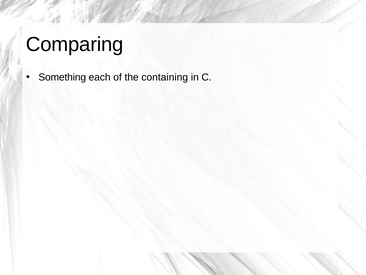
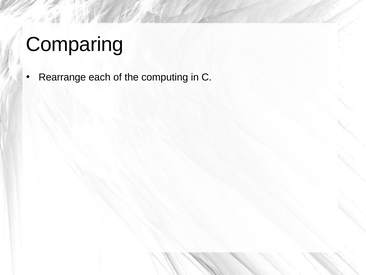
Something: Something -> Rearrange (62, 77)
containing: containing -> computing (165, 77)
